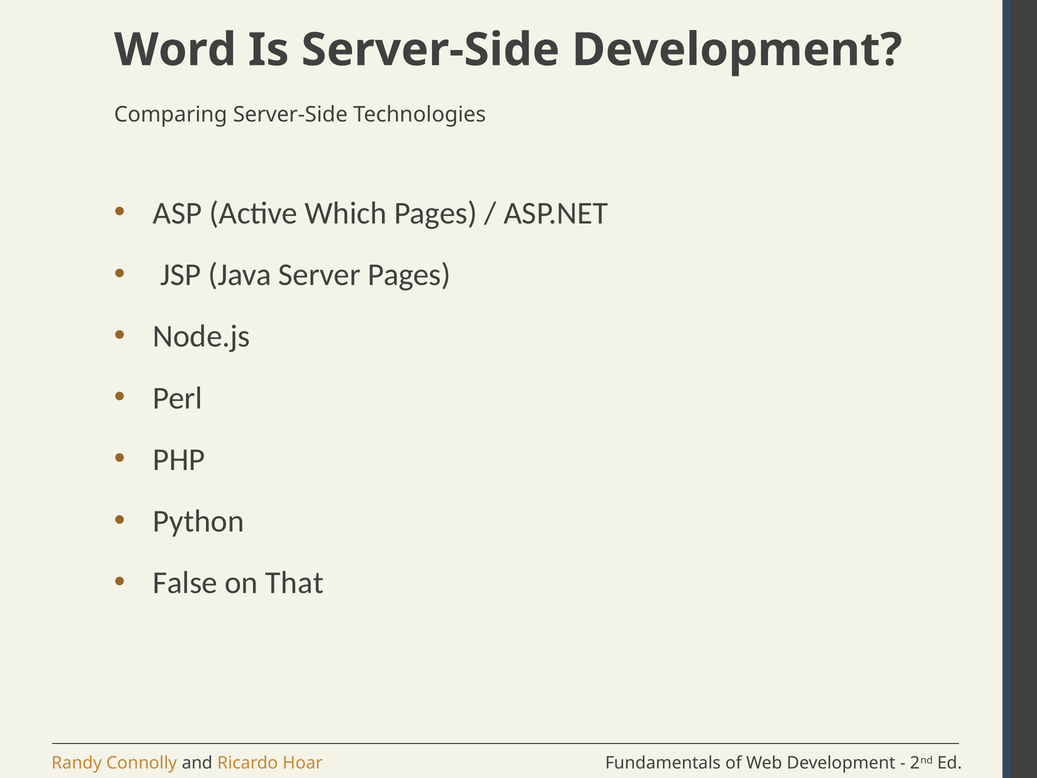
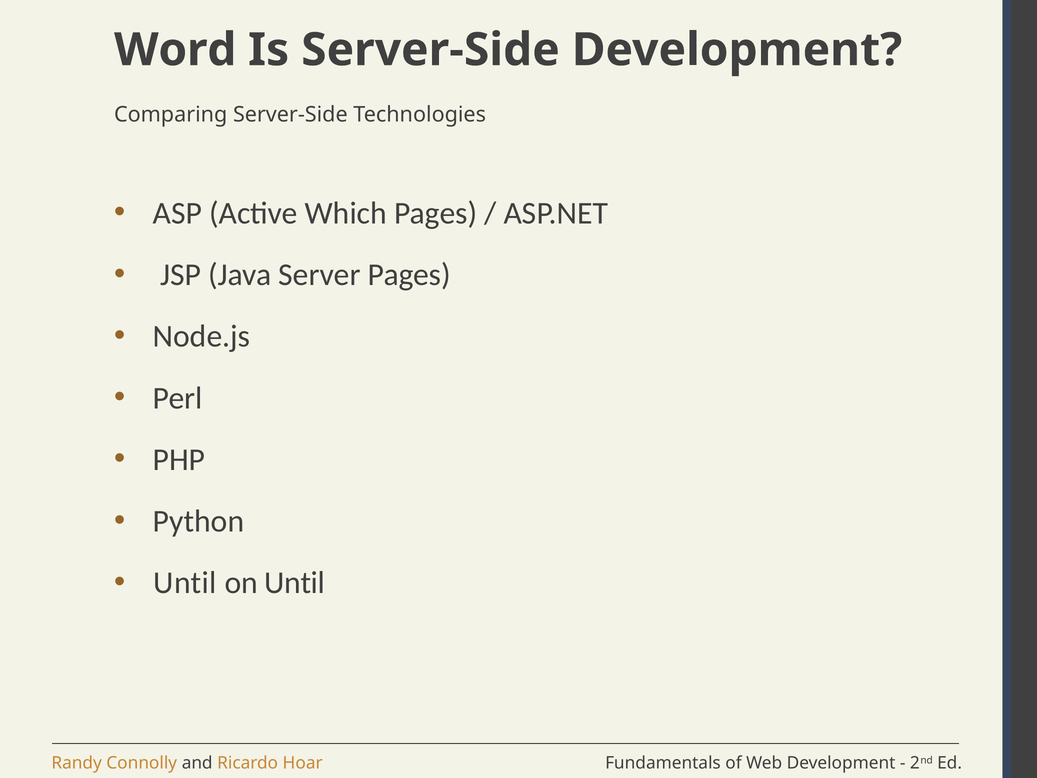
False: False -> Until (185, 583)
on That: That -> Until (295, 583)
